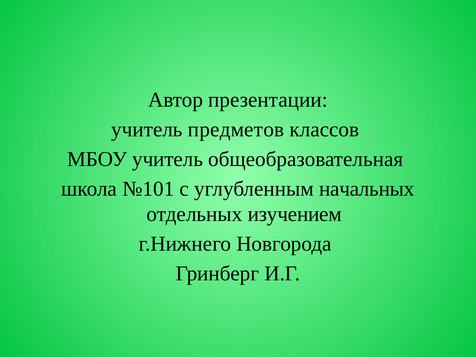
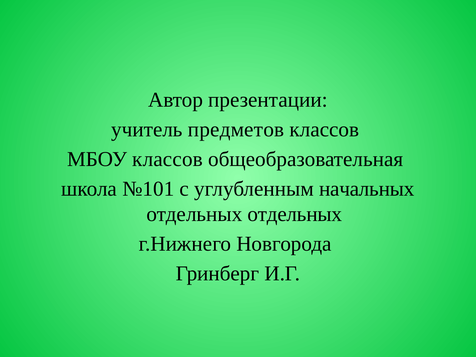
МБОУ учитель: учитель -> классов (168, 159)
отдельных изучением: изучением -> отдельных (295, 214)
